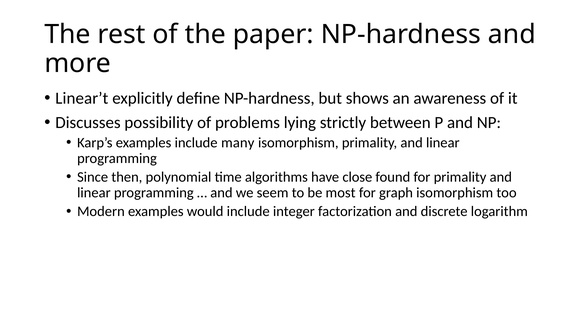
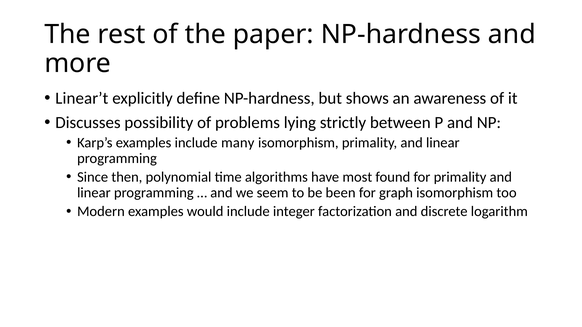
close: close -> most (357, 177)
most: most -> been (341, 193)
